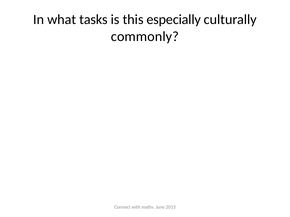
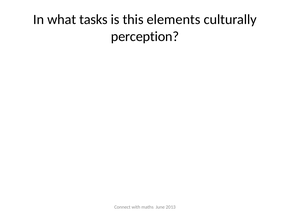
especially: especially -> elements (174, 20)
commonly: commonly -> perception (145, 37)
